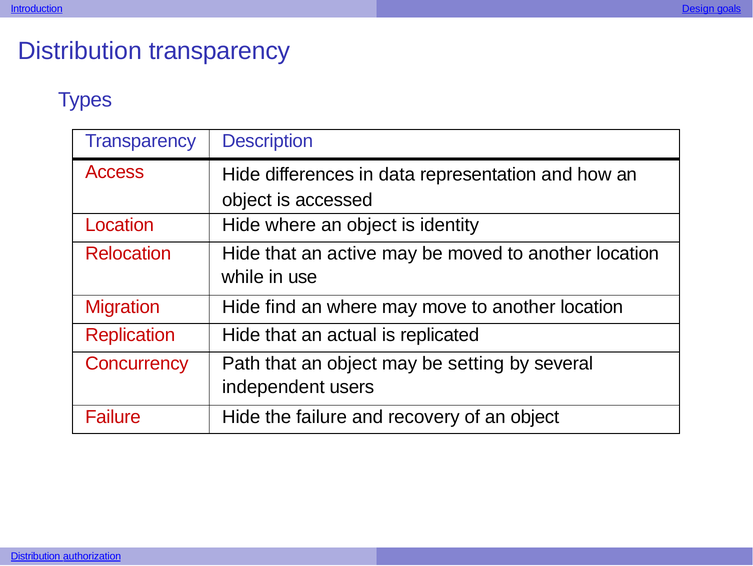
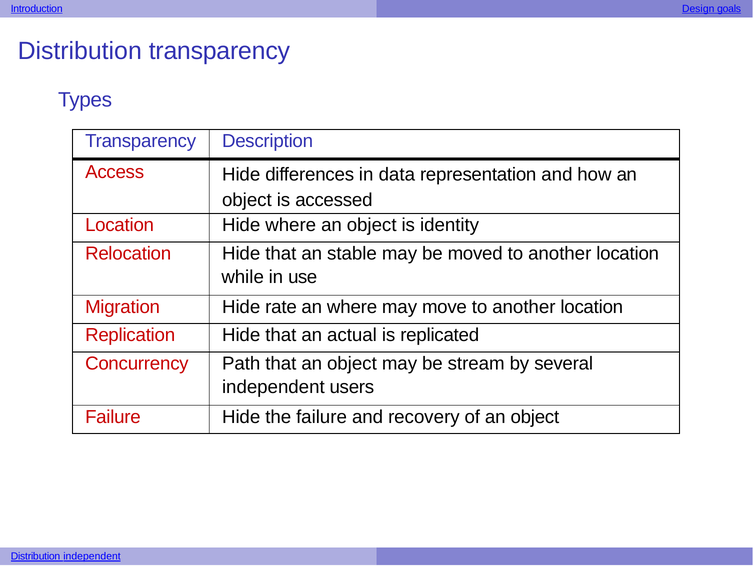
active: active -> stable (352, 253)
find: find -> rate (281, 307)
setting: setting -> stream (476, 363)
Distribution authorization: authorization -> independent (92, 556)
